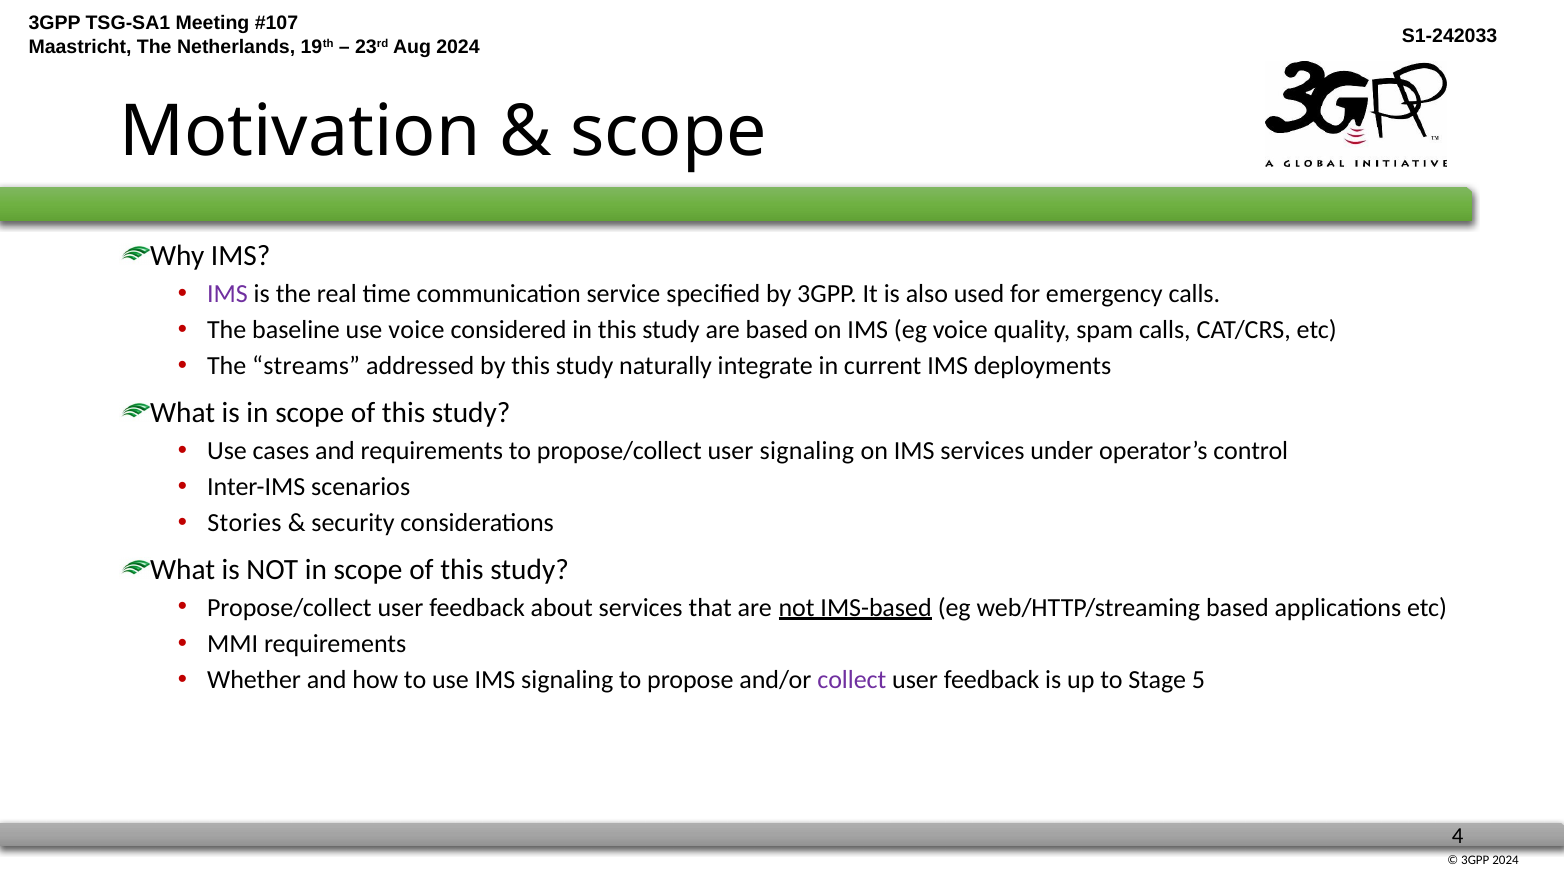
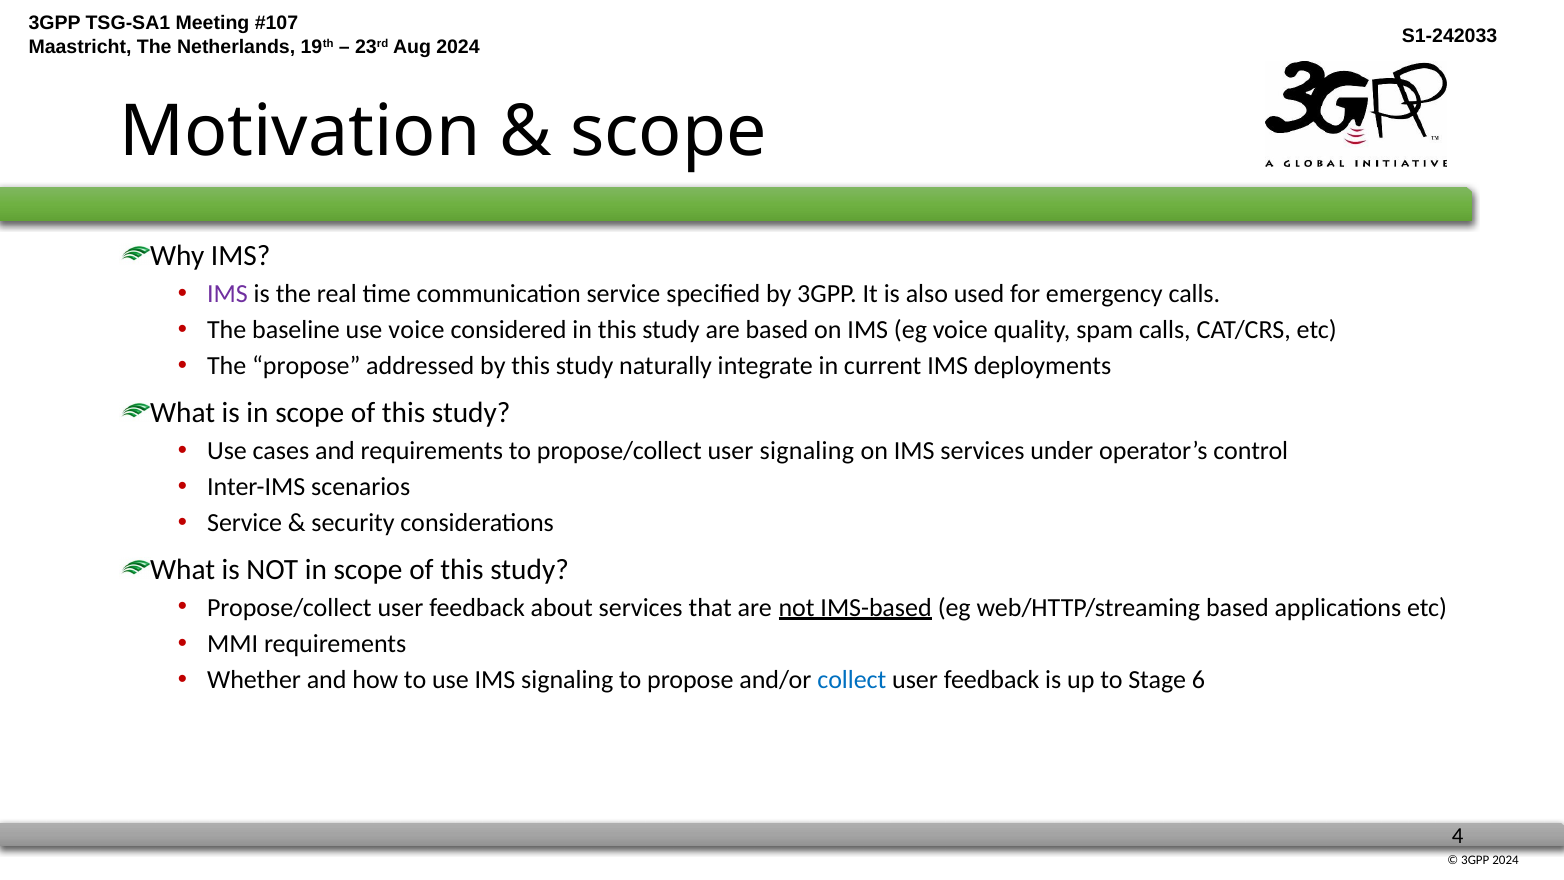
The streams: streams -> propose (306, 366)
Stories: Stories -> Service (245, 523)
collect colour: purple -> blue (852, 680)
5: 5 -> 6 (1198, 680)
